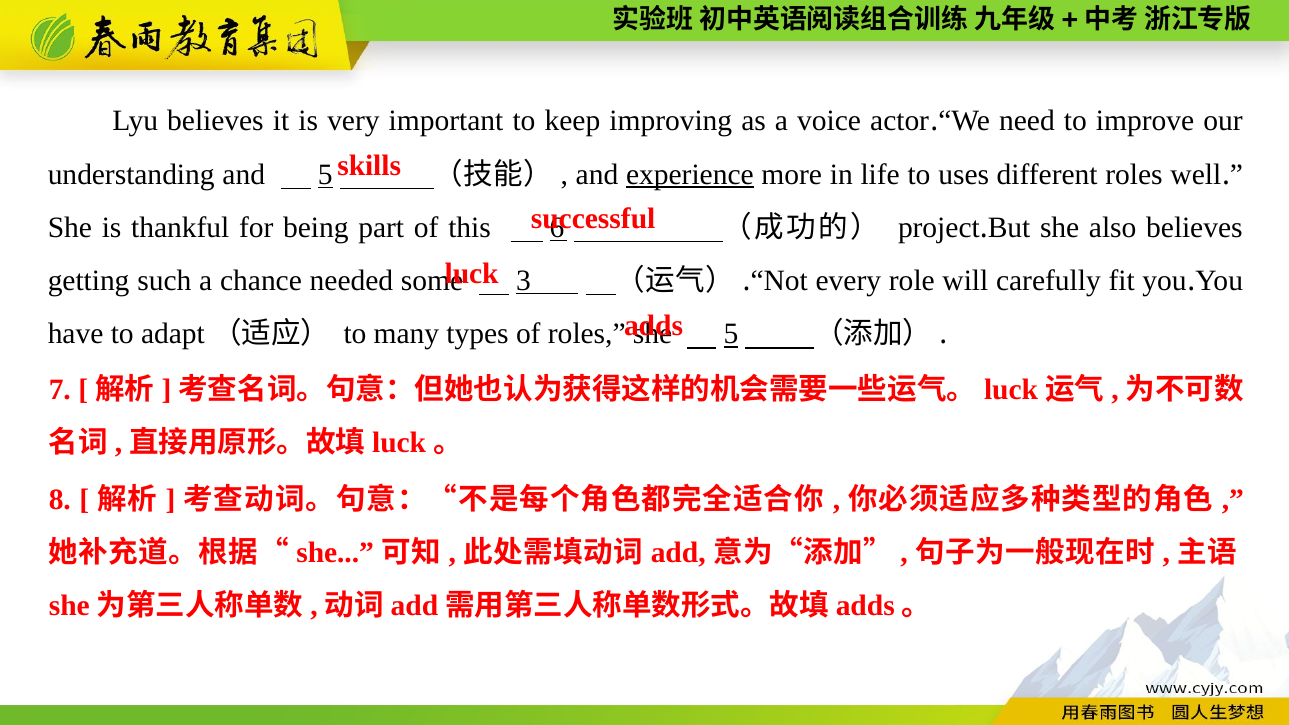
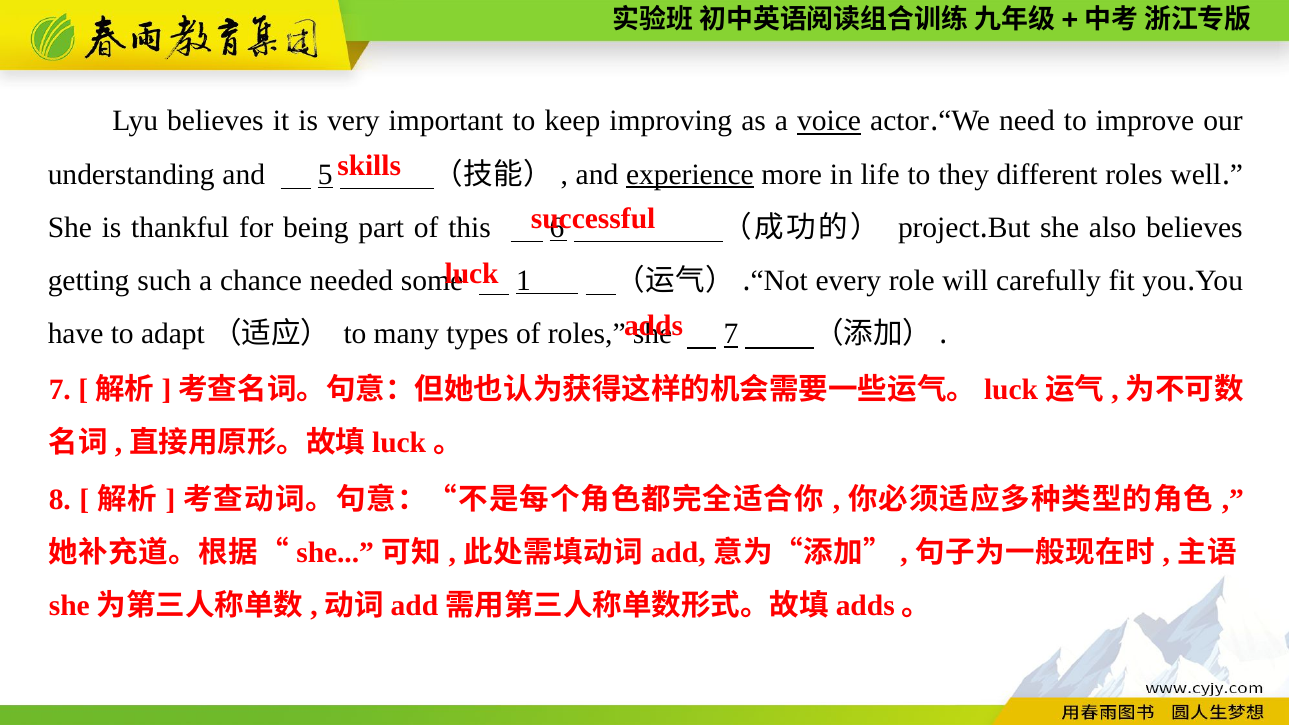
voice underline: none -> present (829, 121)
uses: uses -> they (964, 174)
3: 3 -> 1 (524, 281)
5: 5 -> 7 (731, 334)
